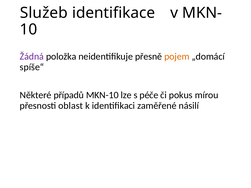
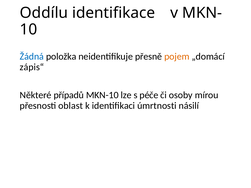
Služeb: Služeb -> Oddílu (44, 13)
Žádná colour: purple -> blue (32, 57)
spíše“: spíše“ -> zápis“ (32, 67)
pokus: pokus -> osoby (181, 95)
zaměřené: zaměřené -> úmrtnosti (157, 106)
